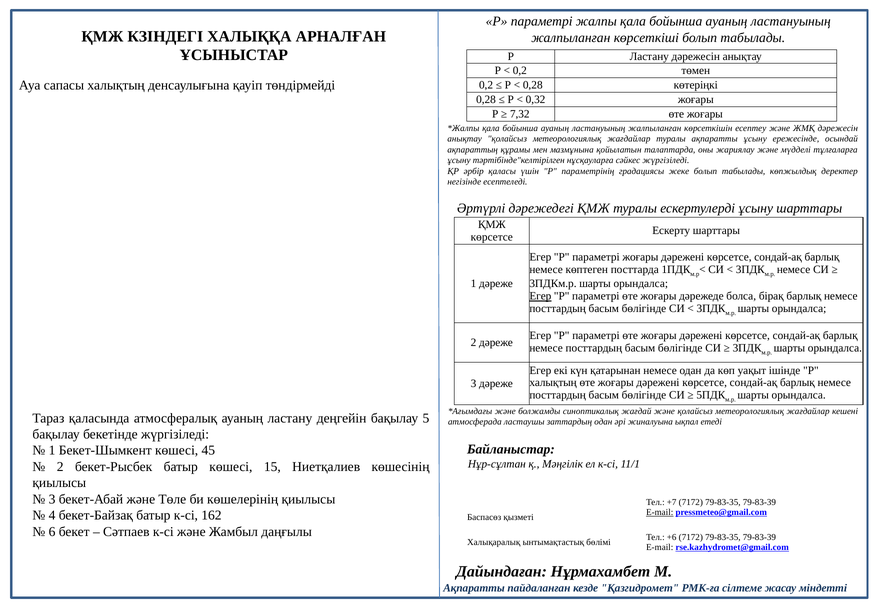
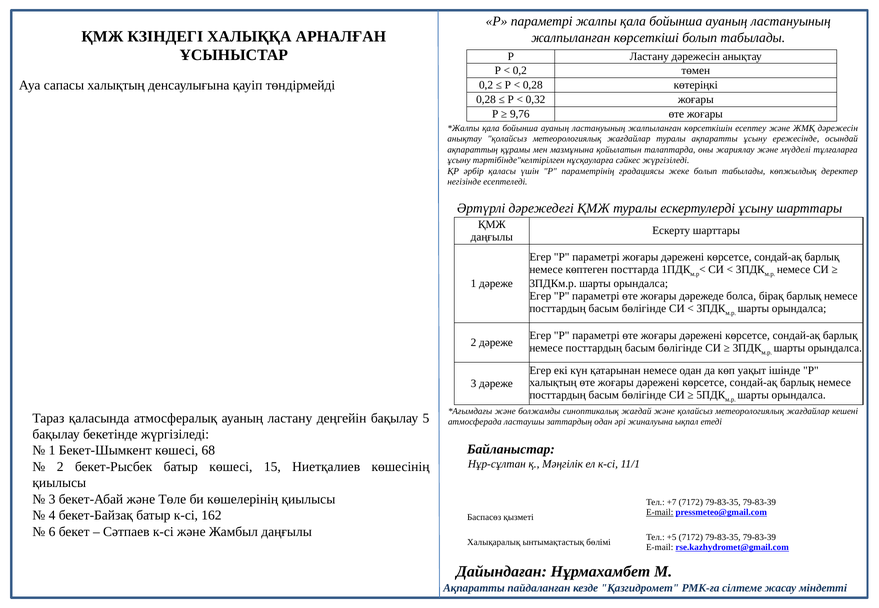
7,32: 7,32 -> 9,76 (520, 114)
көрсетсе: көрсетсе -> даңғылы (492, 237)
Егер underline: present -> none (540, 296)
45: 45 -> 68 (208, 451)
+6: +6 -> +5 (672, 538)
